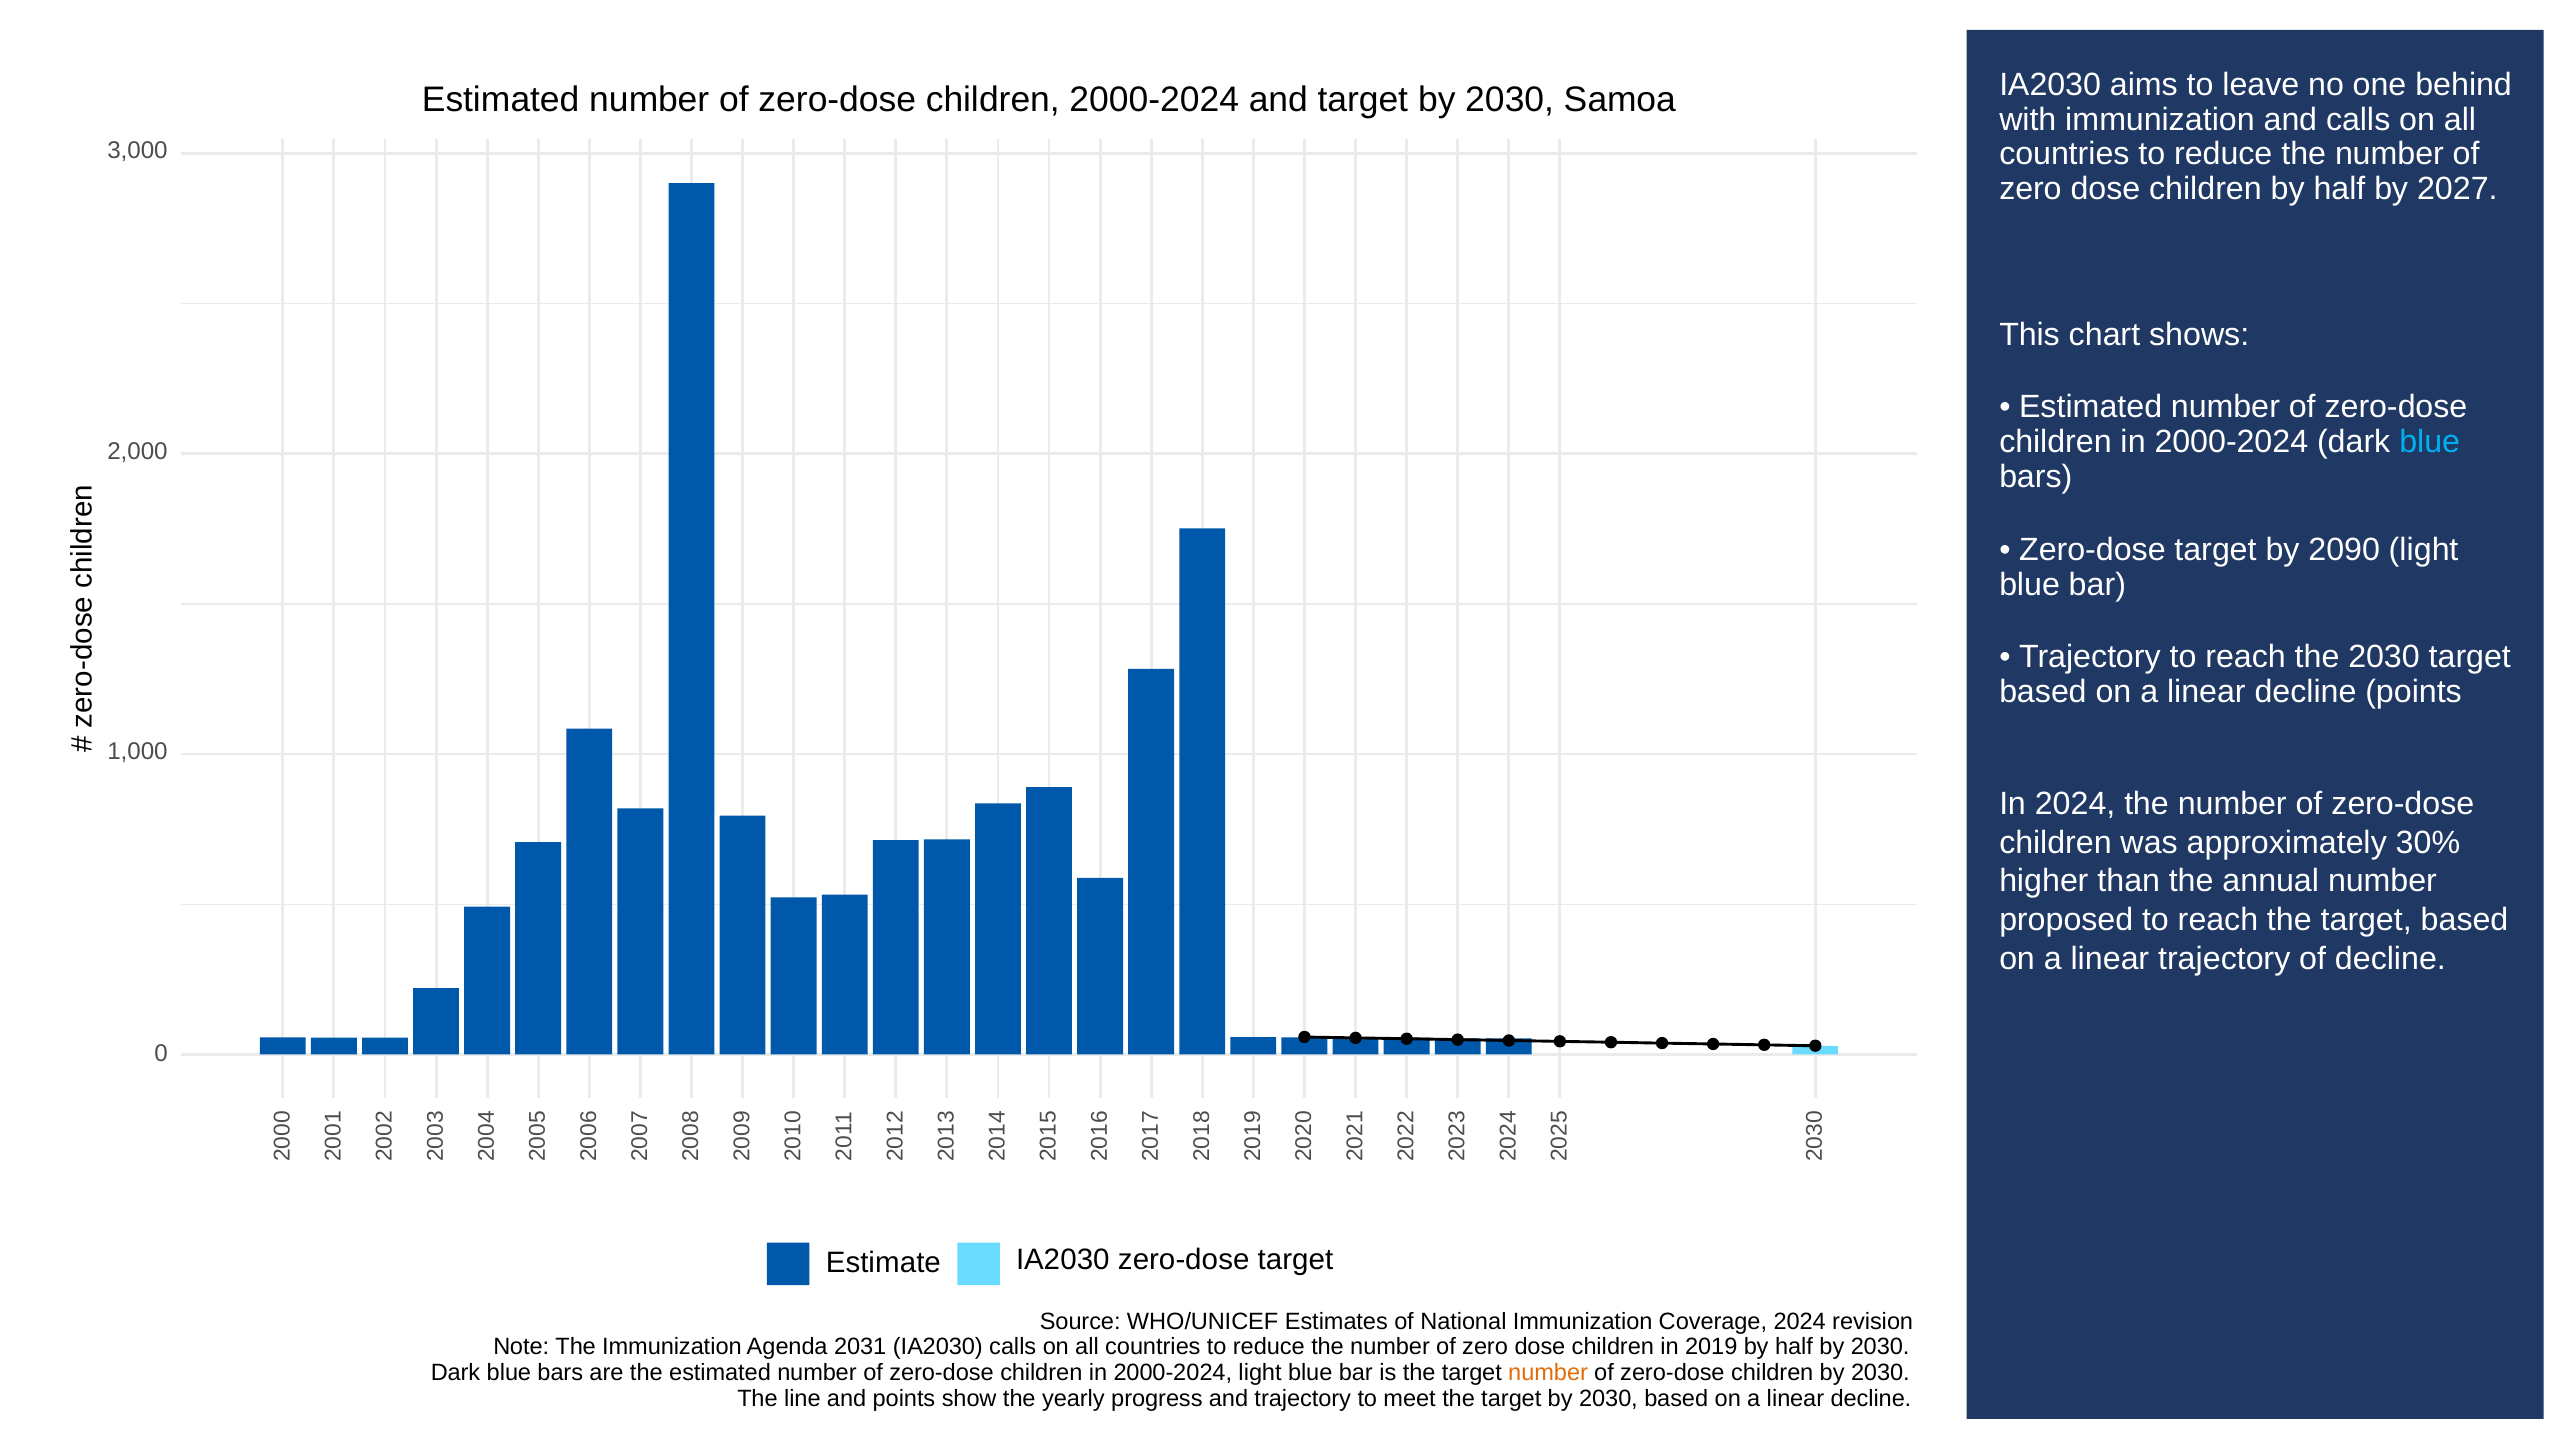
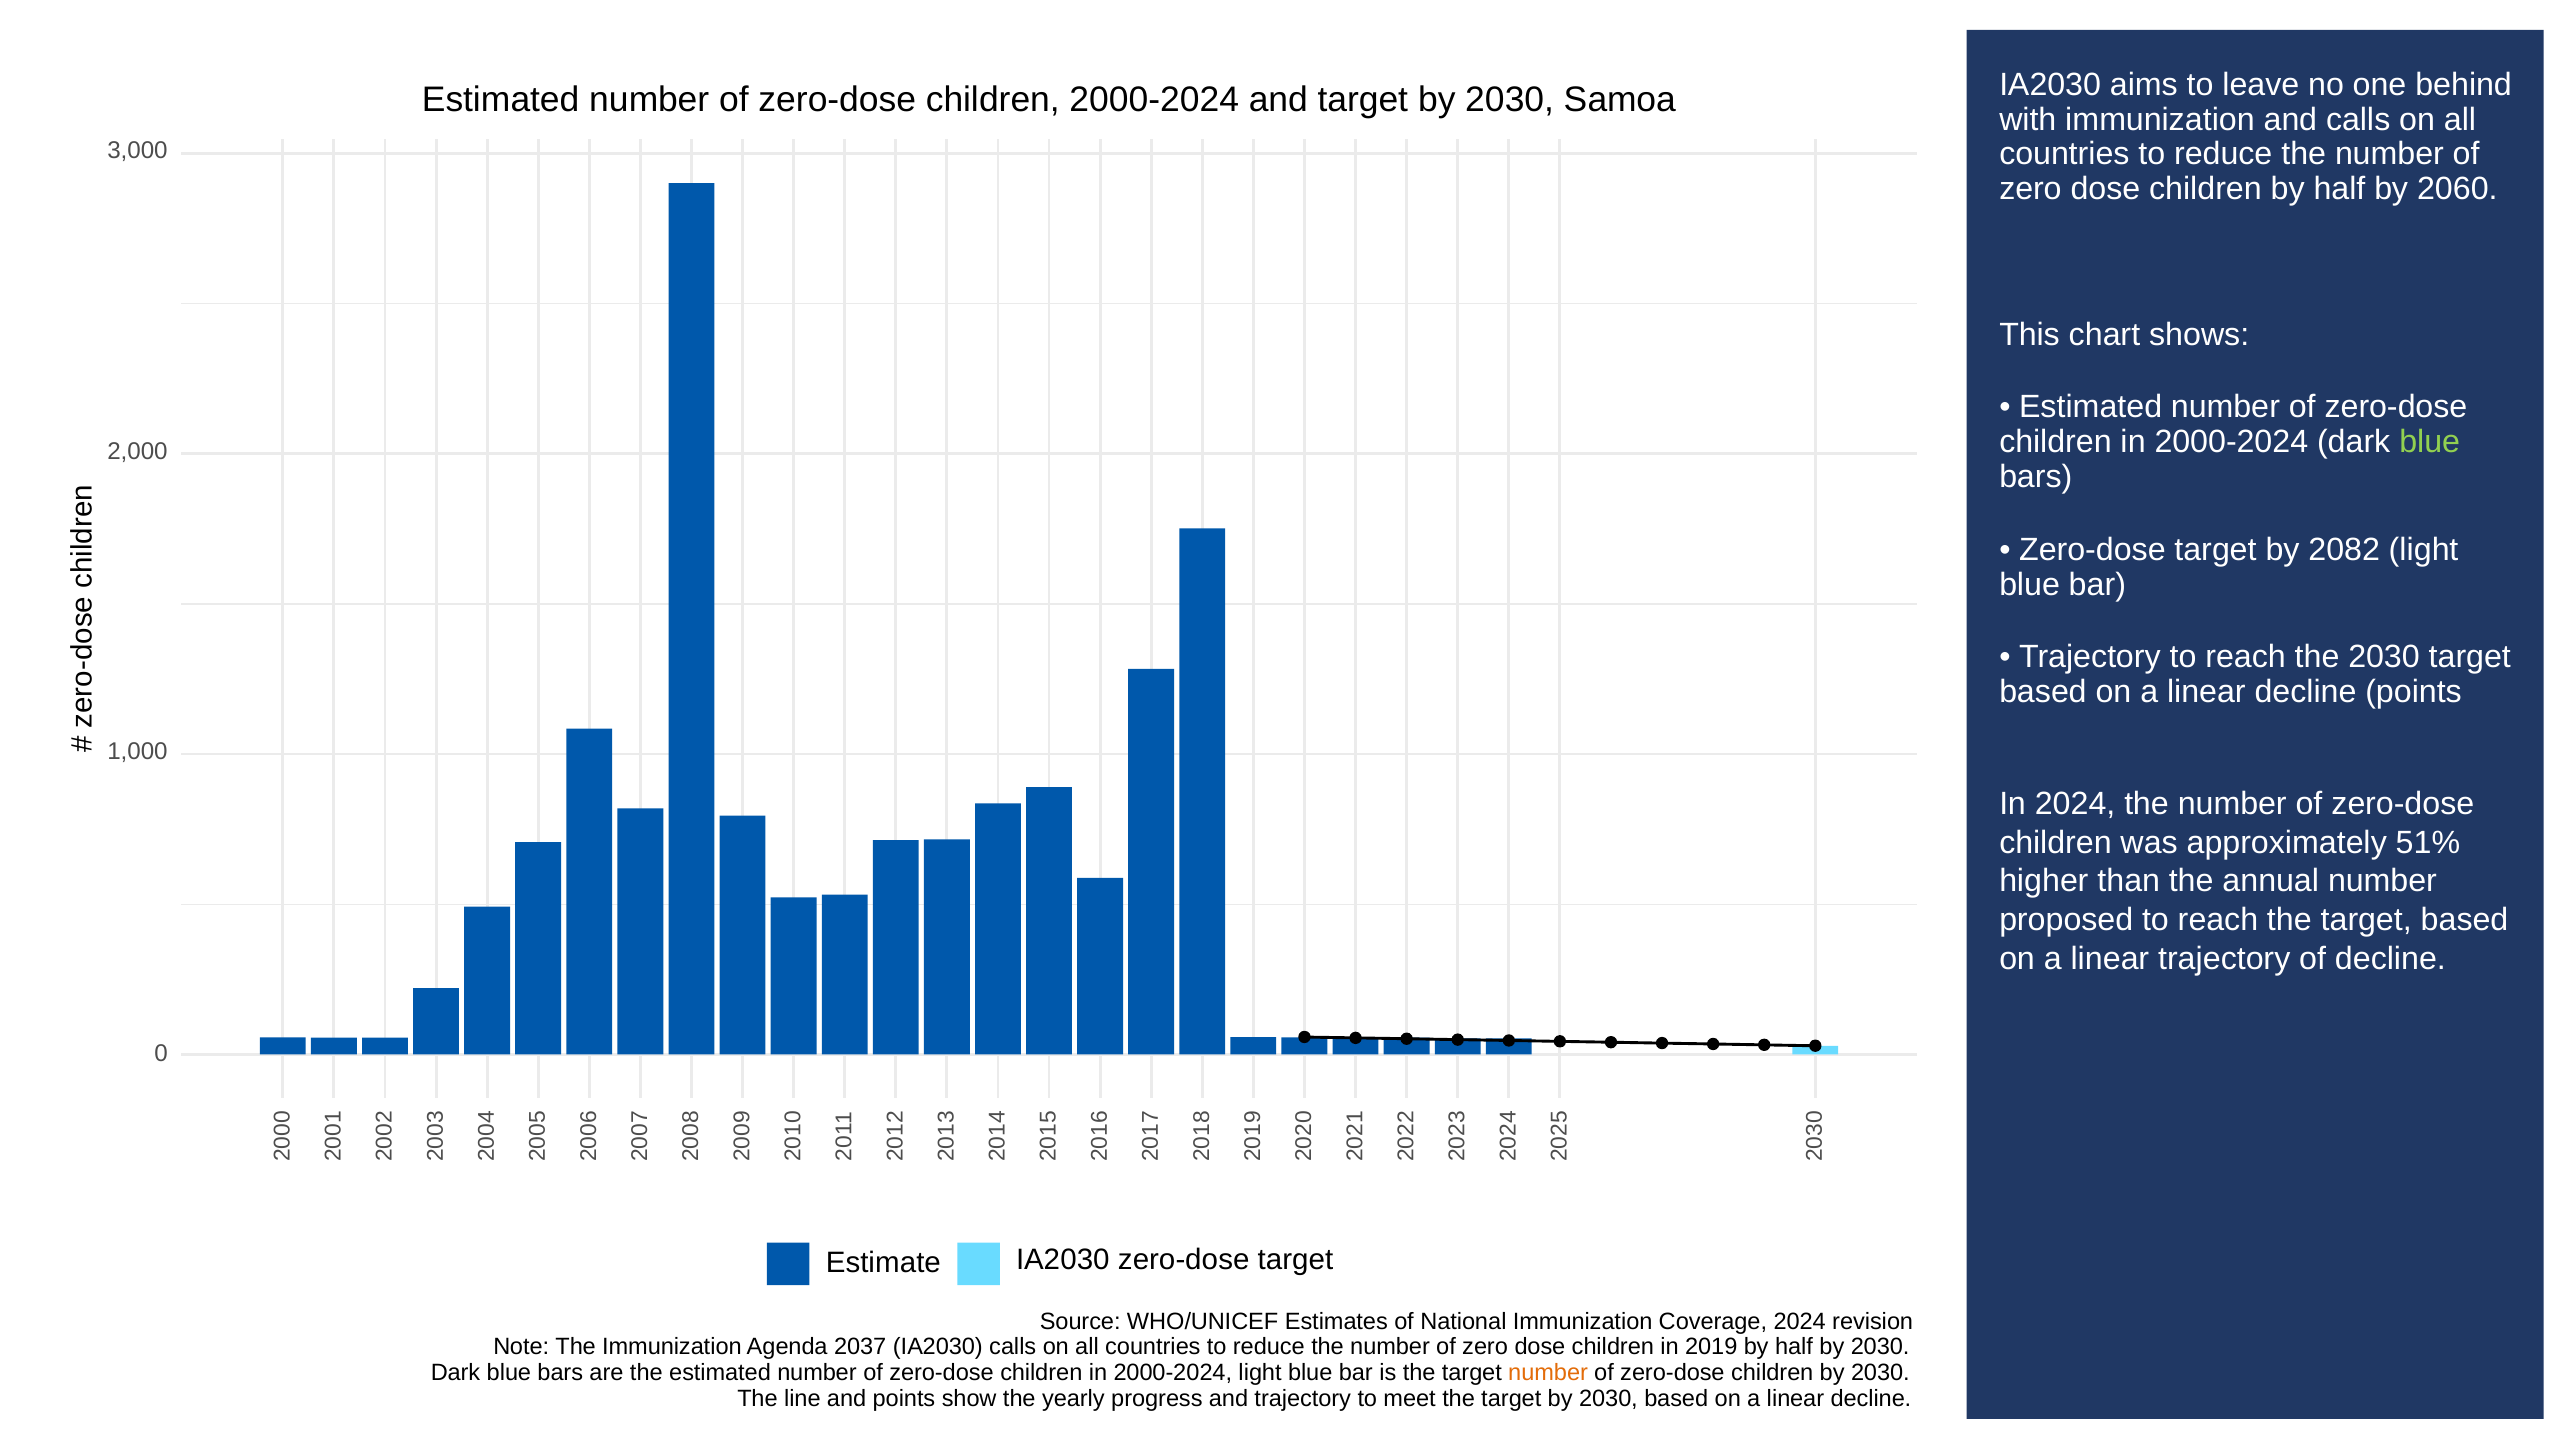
2027: 2027 -> 2060 (2457, 189)
blue colour: light blue -> light green (2430, 442)
2090: 2090 -> 2082 (2344, 550)
30%: 30% -> 51% (2428, 842)
2031: 2031 -> 2037 (860, 1347)
